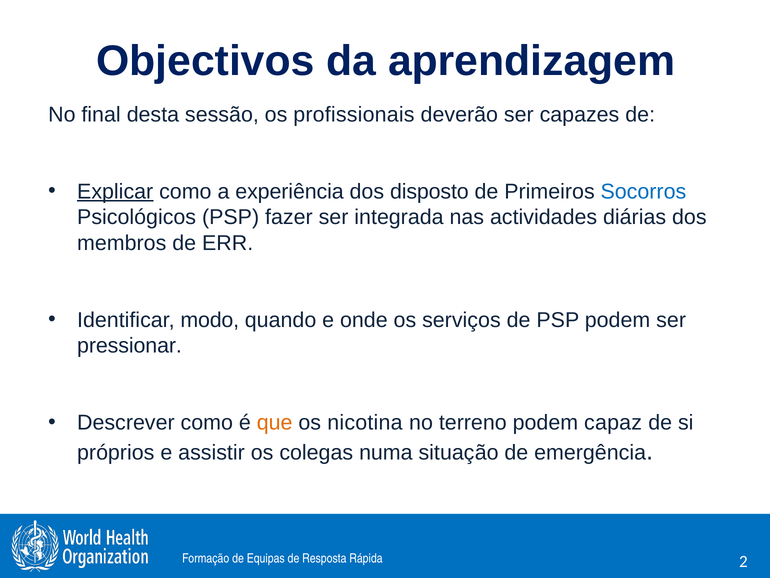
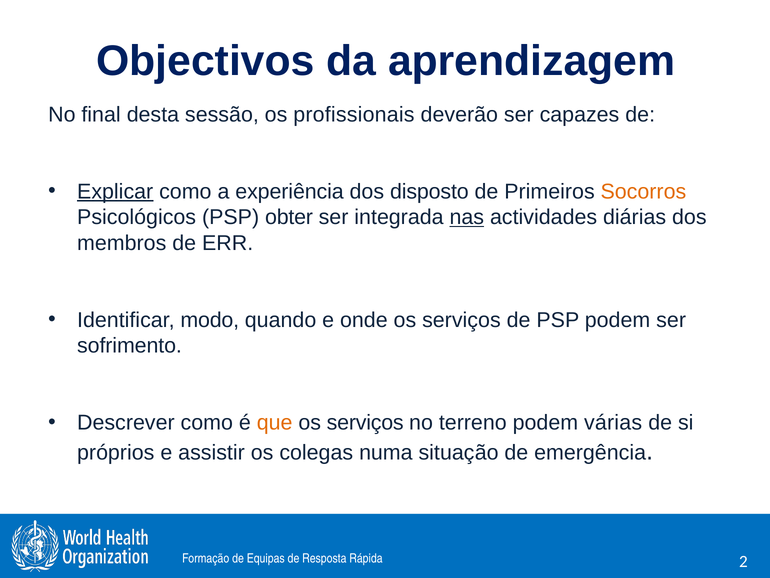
Socorros colour: blue -> orange (643, 191)
fazer: fazer -> obter (289, 217)
nas underline: none -> present (467, 217)
pressionar: pressionar -> sofrimento (129, 345)
nicotina: nicotina -> serviços (365, 422)
capaz: capaz -> várias (613, 422)
